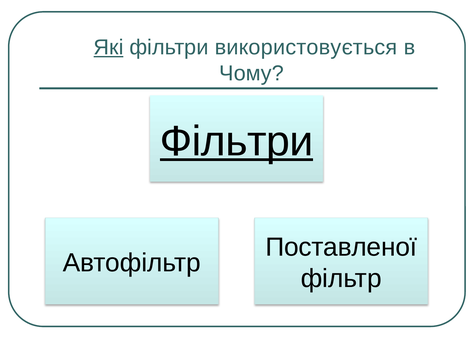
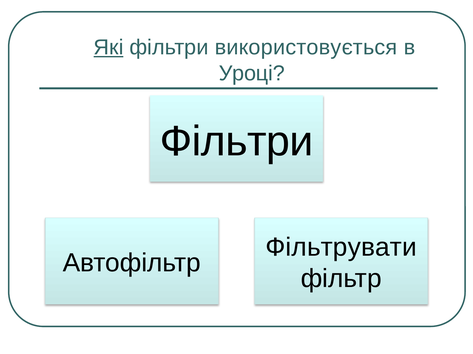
Чому: Чому -> Уроці (252, 74)
Фільтри underline: present -> none (237, 142)
Поставленої: Поставленої -> Фільтрувати (341, 248)
